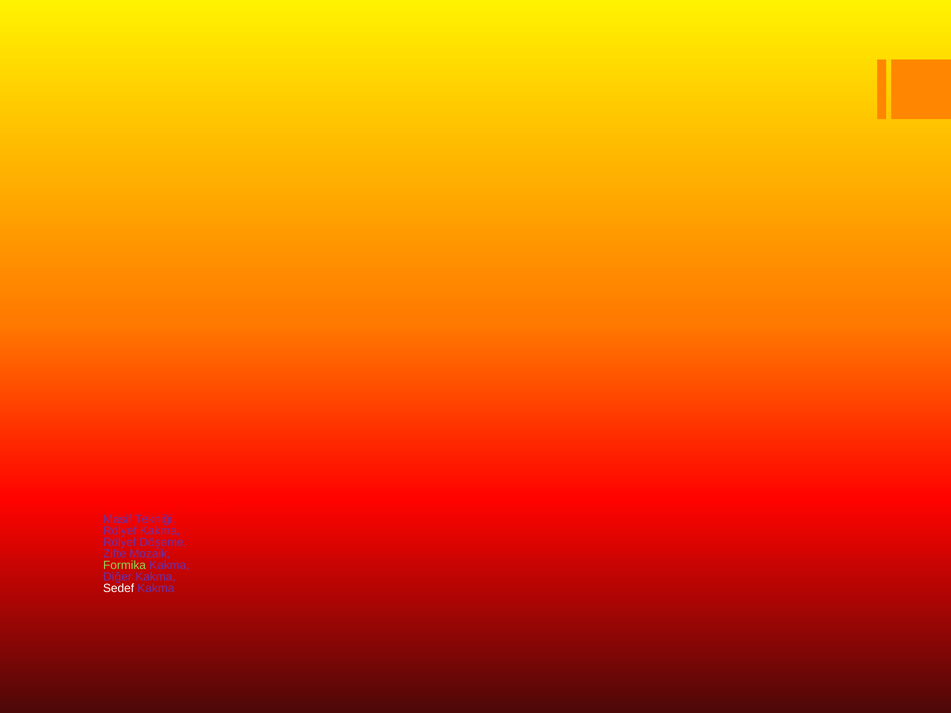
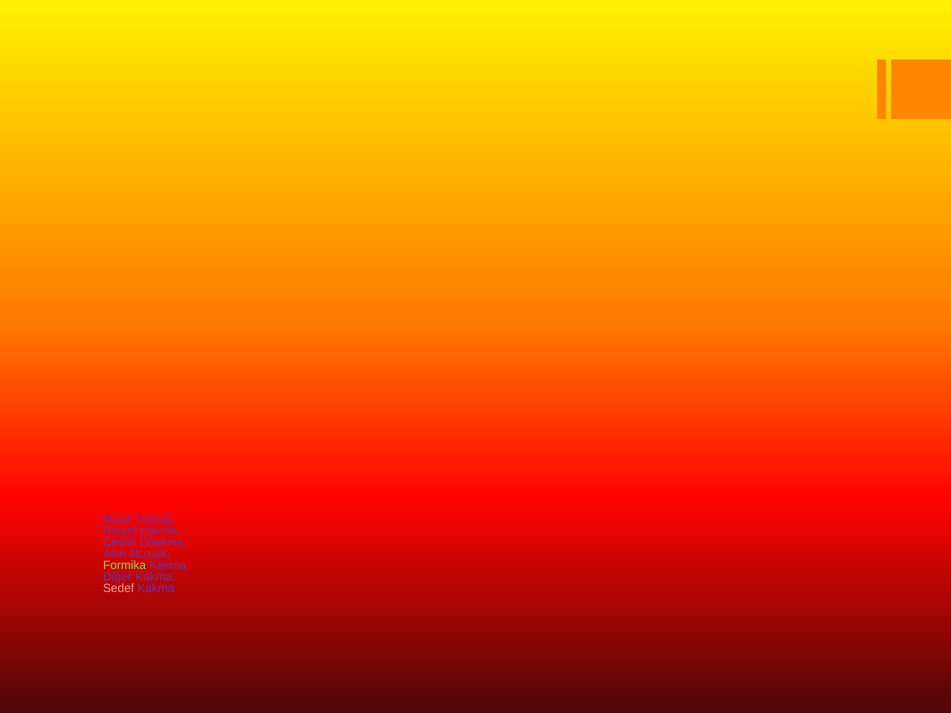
Rölyef: Rölyef -> Çeşitli (120, 543)
Zifte: Zifte -> Altın (115, 554)
Sedef colour: white -> pink (119, 588)
